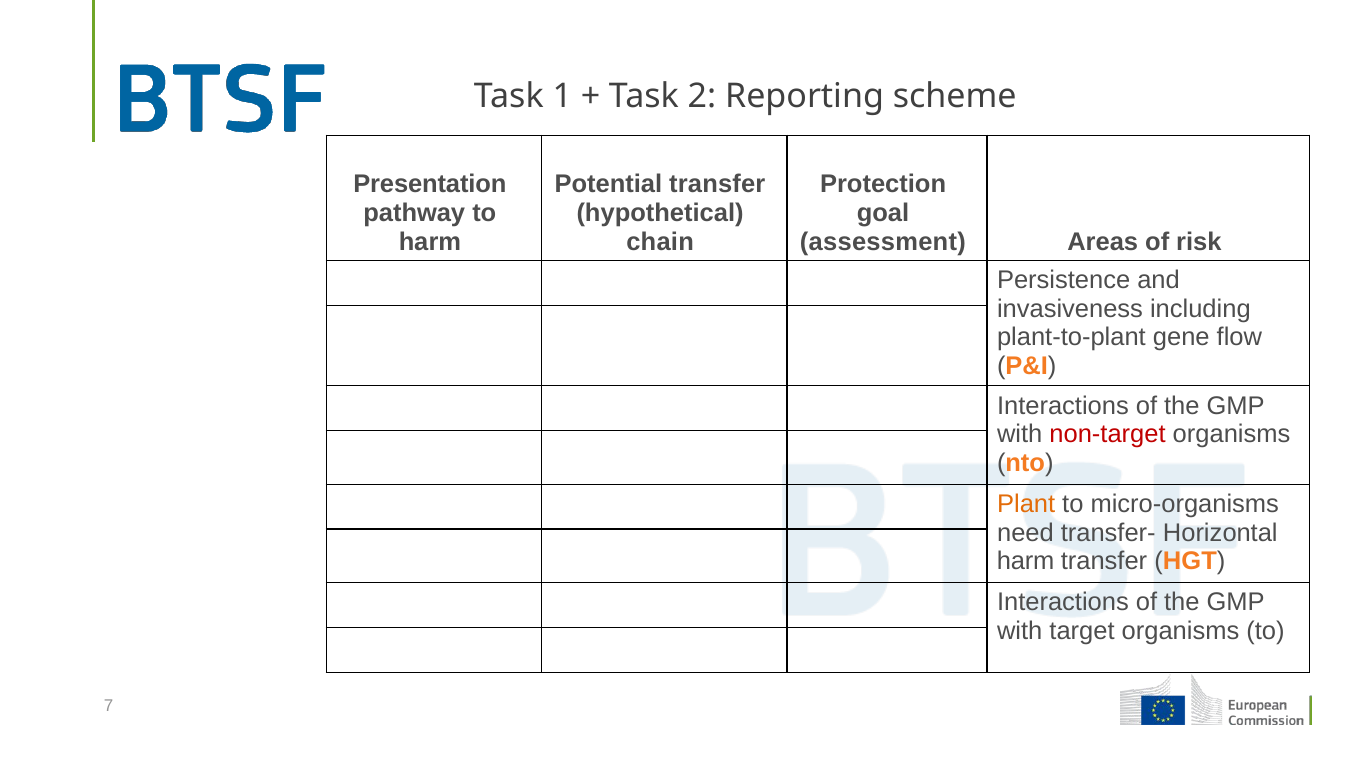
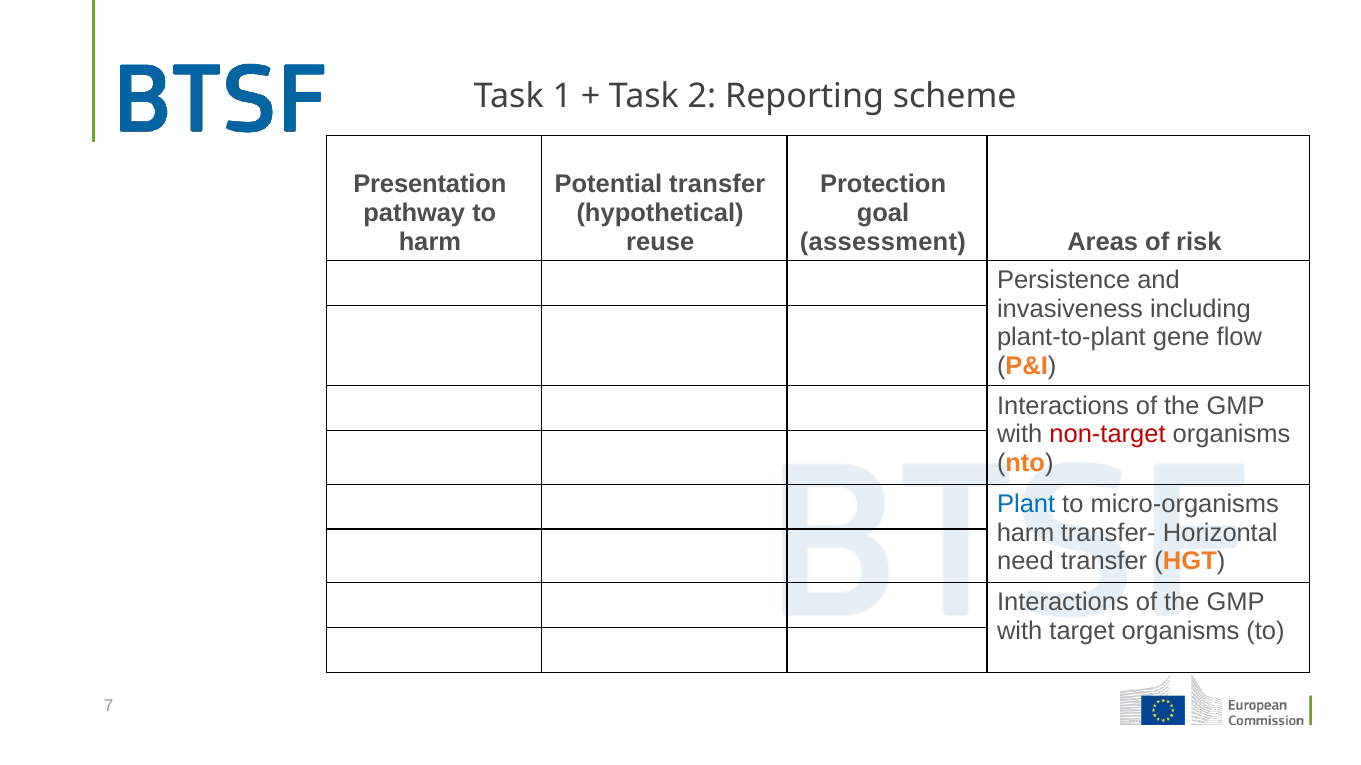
chain: chain -> reuse (660, 242)
Plant colour: orange -> blue (1026, 504)
need: need -> harm (1026, 533)
harm: harm -> need (1025, 562)
